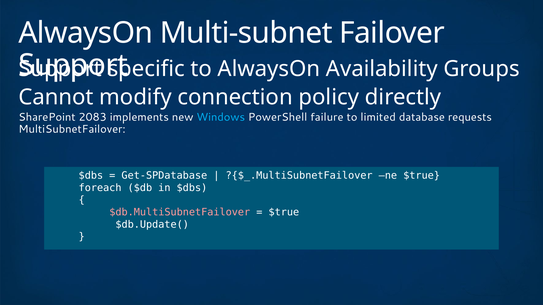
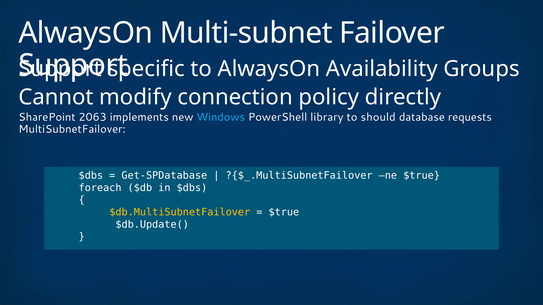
2083: 2083 -> 2063 (93, 117)
failure: failure -> library (327, 117)
limited: limited -> should (378, 117)
$db.MultiSubnetFailover colour: pink -> yellow (180, 212)
